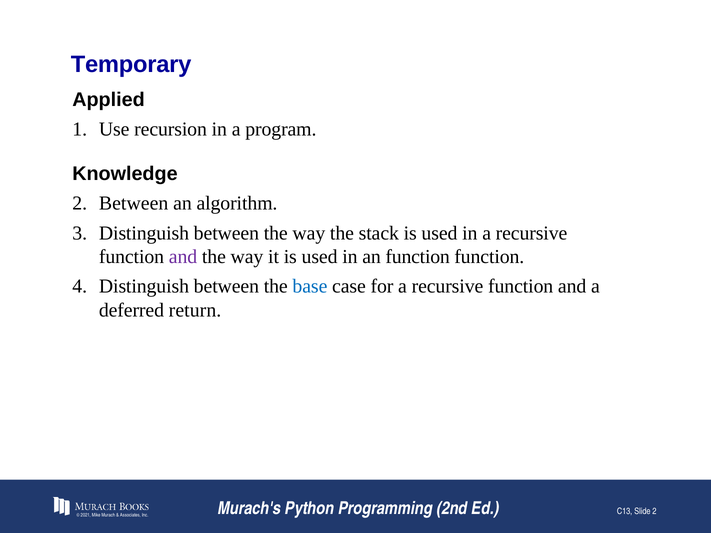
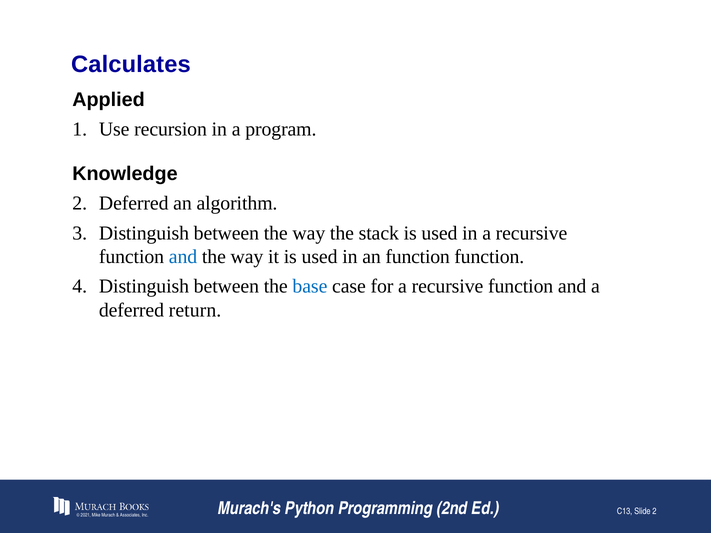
Temporary: Temporary -> Calculates (131, 65)
2 Between: Between -> Deferred (134, 203)
and colour: purple -> blue (183, 257)
